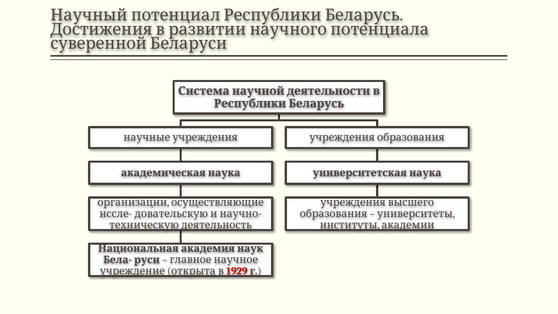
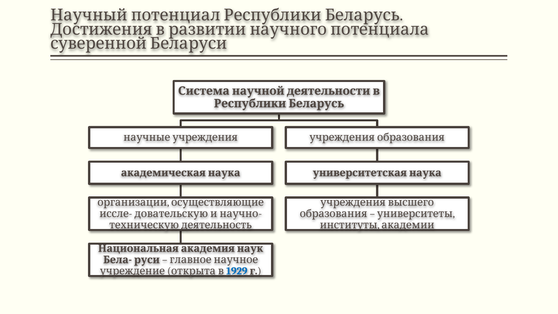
1929 colour: red -> blue (237, 271)
